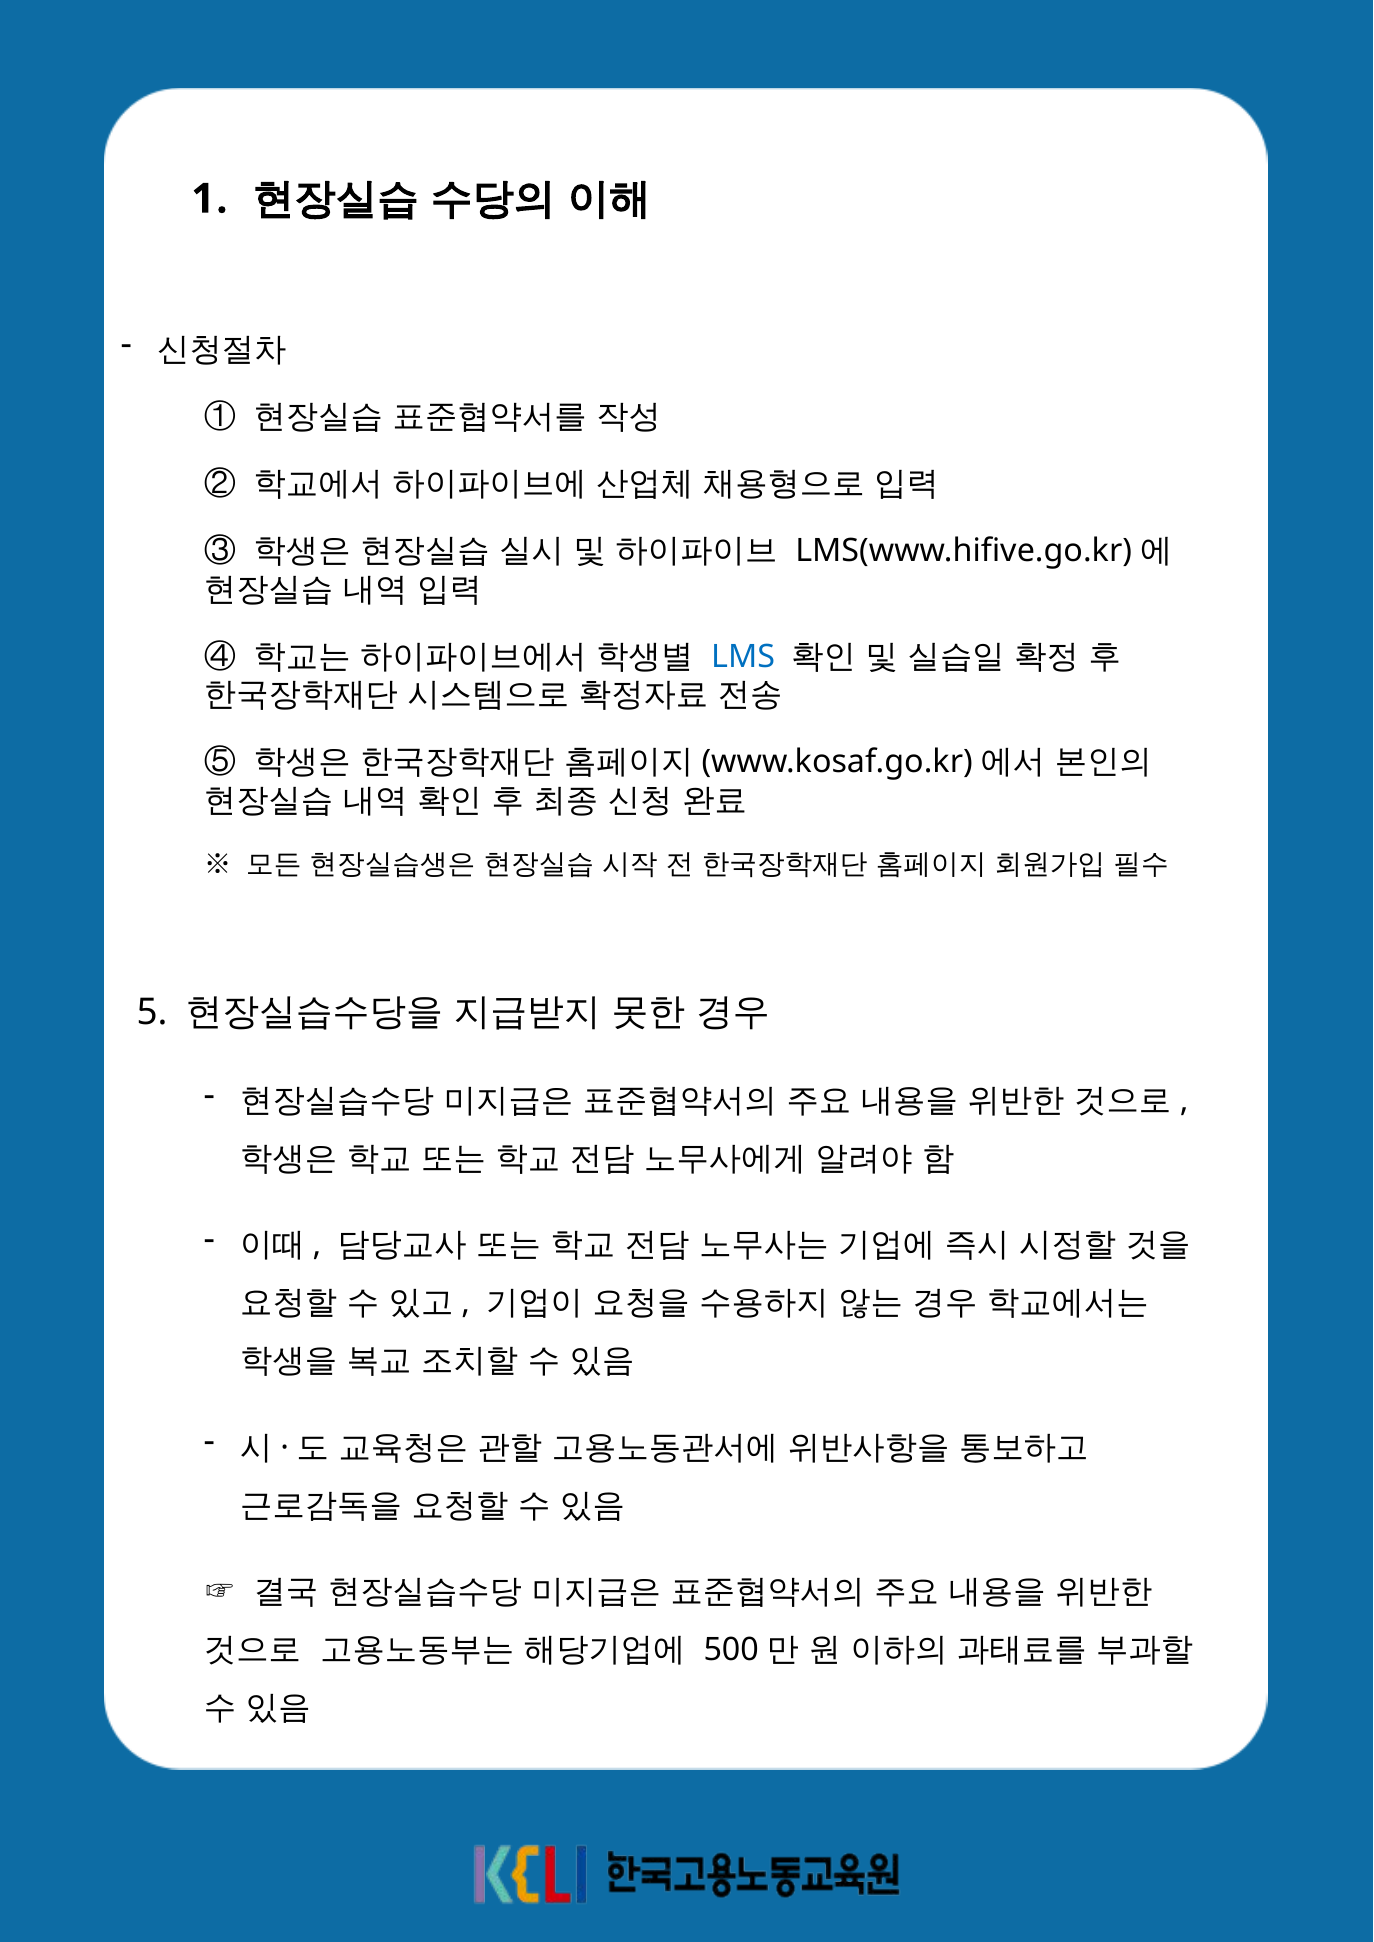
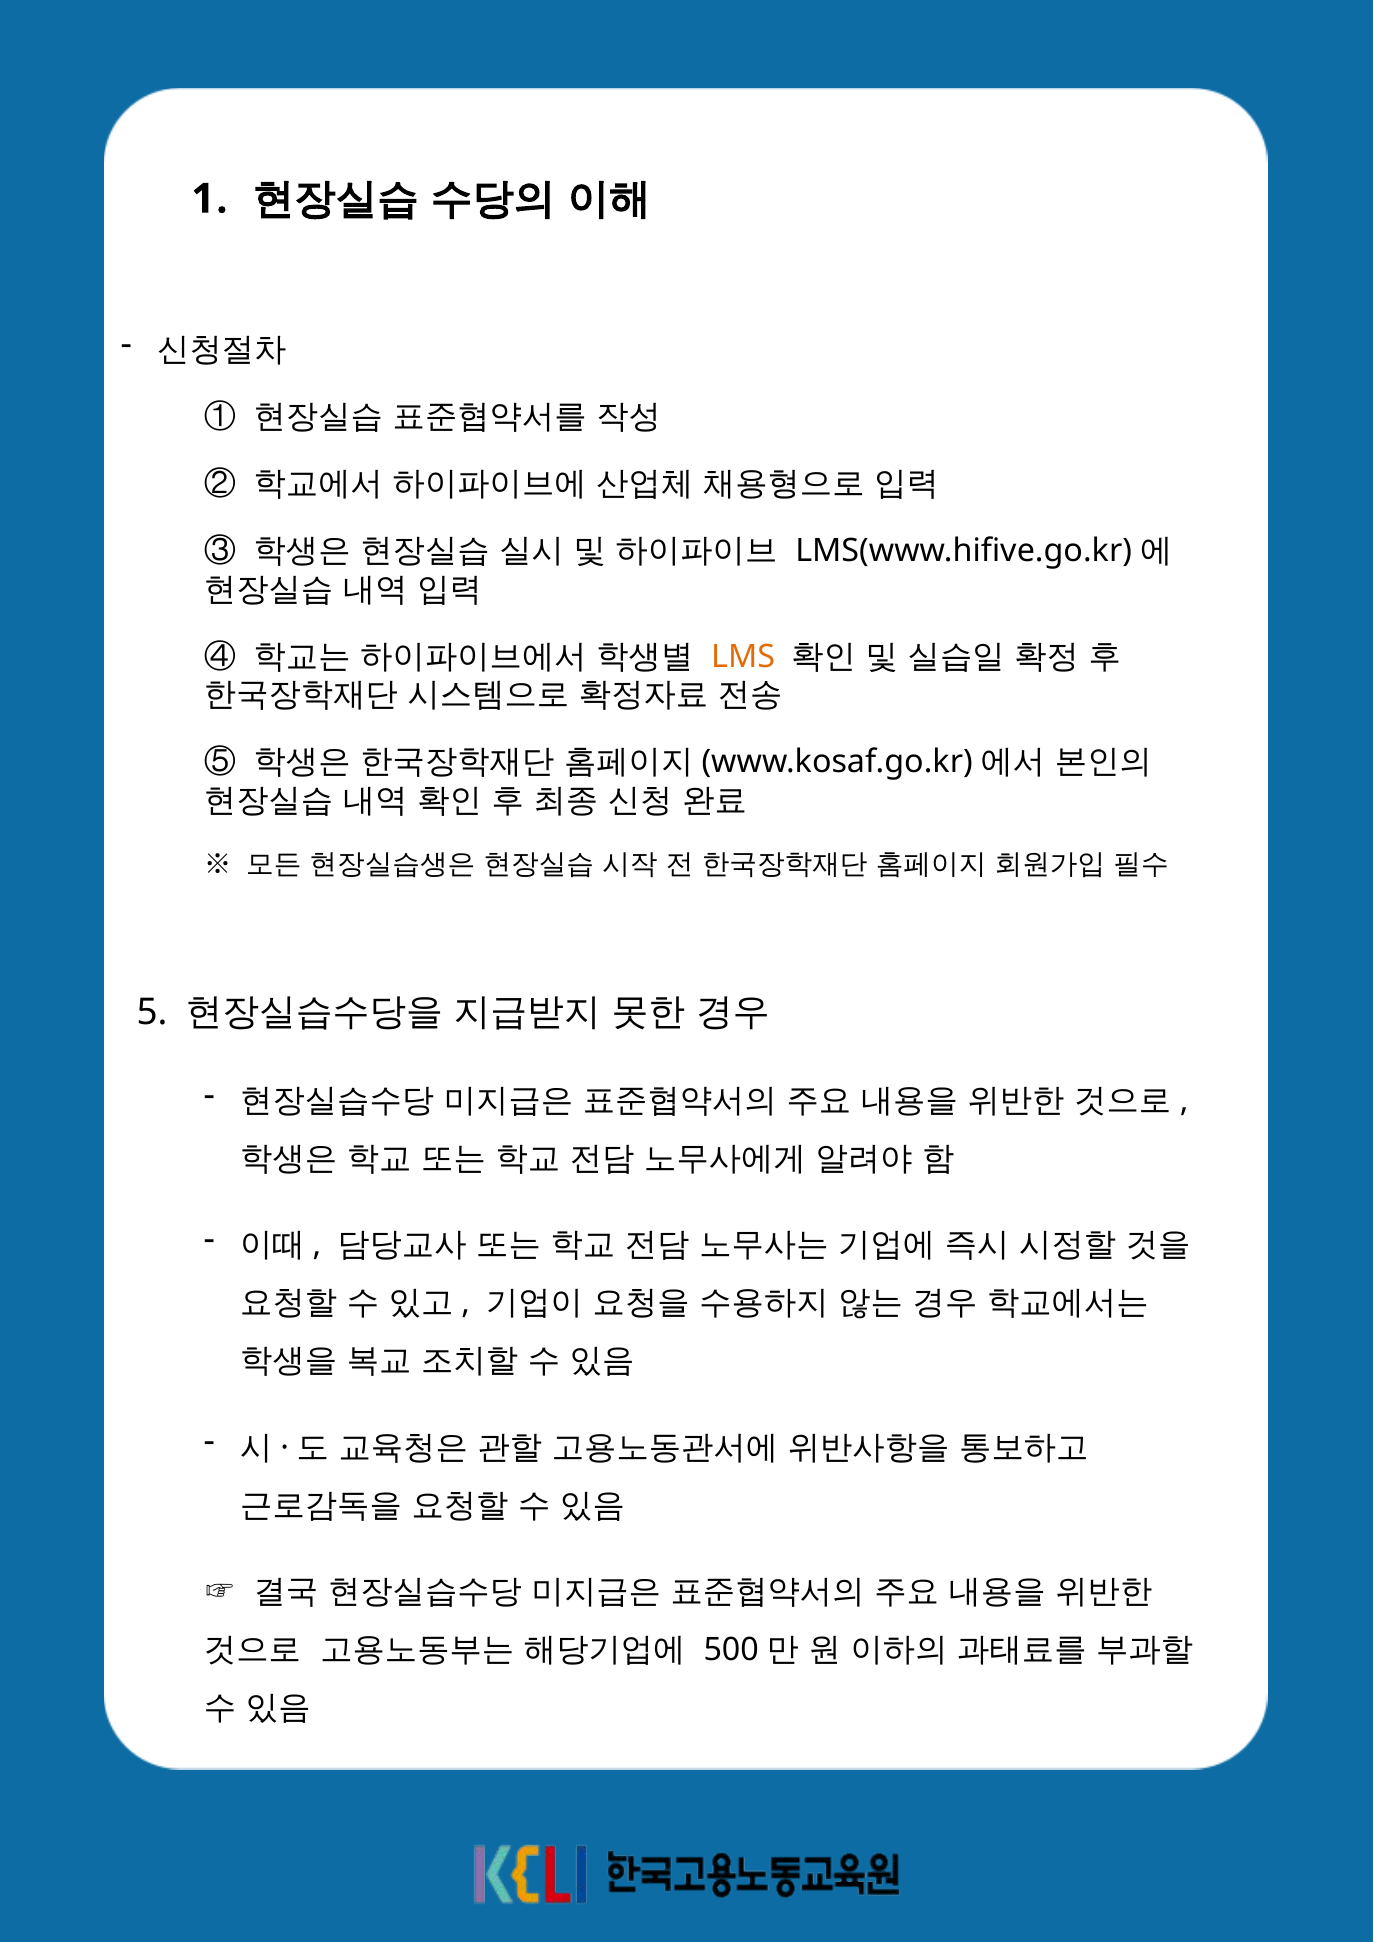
LMS colour: blue -> orange (743, 657)
